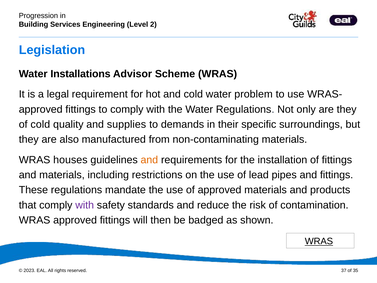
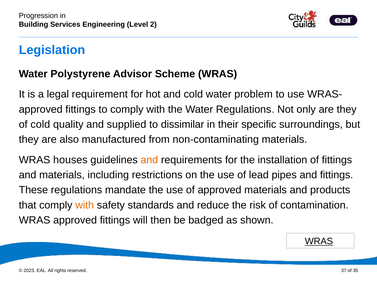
Installations: Installations -> Polystyrene (80, 74)
supplies: supplies -> supplied (127, 124)
demands: demands -> dissimilar (183, 124)
with colour: purple -> orange (85, 205)
